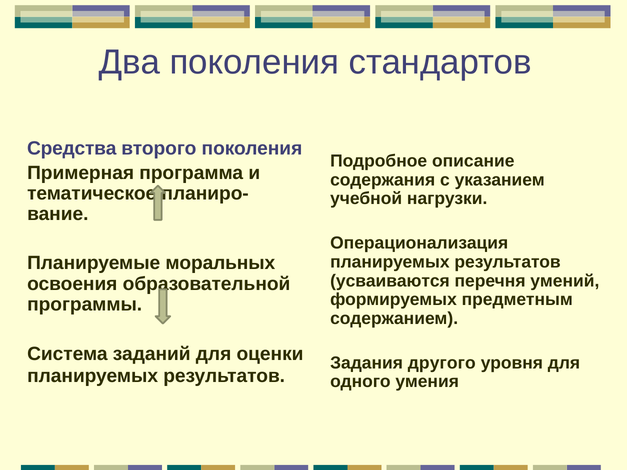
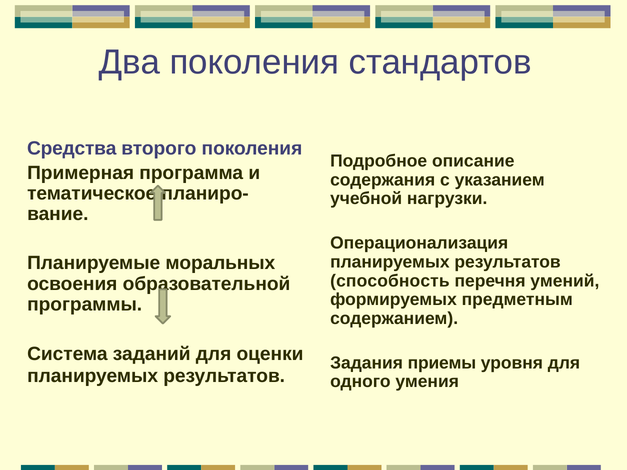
усваиваются: усваиваются -> способность (390, 281)
другого: другого -> приемы (442, 363)
